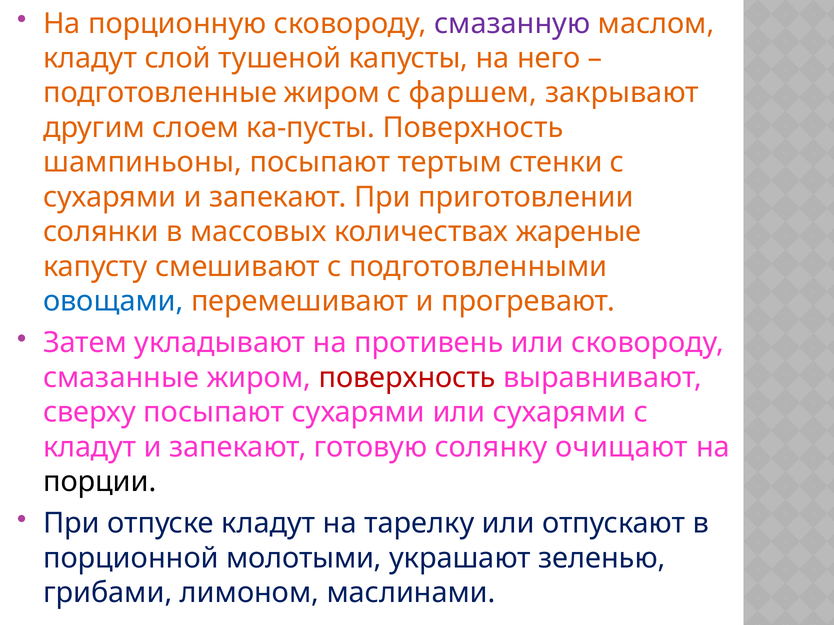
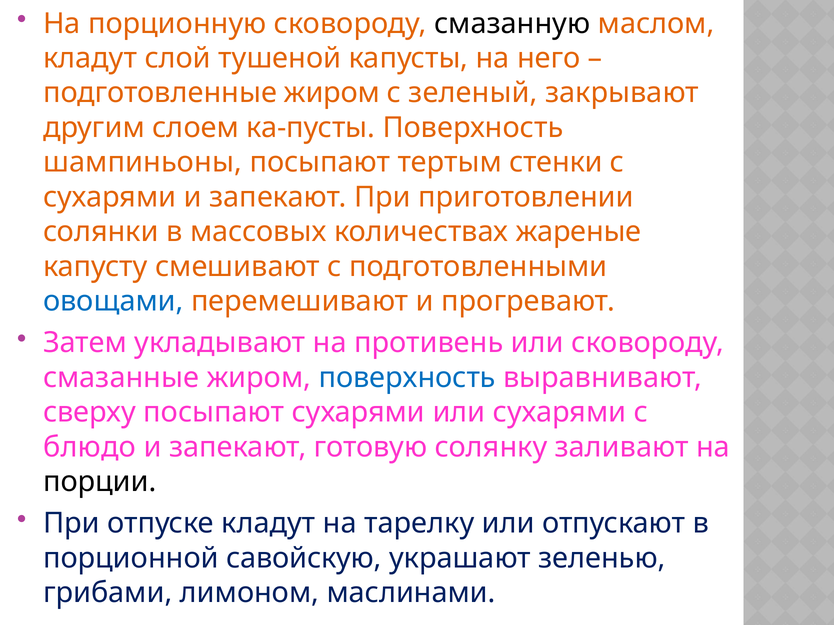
смазанную colour: purple -> black (512, 24)
фаршем: фаршем -> зеленый (473, 93)
поверхность colour: red -> blue (407, 378)
кладут: кладут -> блюдо (90, 447)
очищают: очищают -> заливают (622, 447)
молотыми: молотыми -> савойскую (304, 559)
